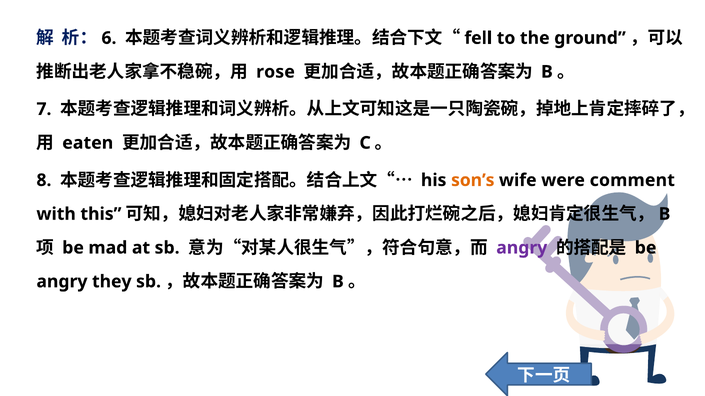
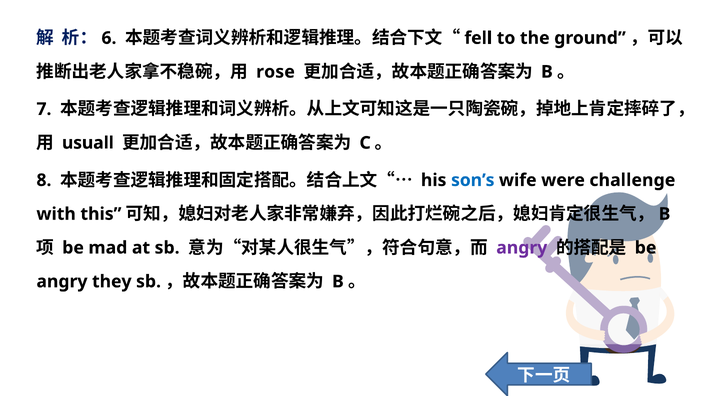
eaten: eaten -> usuall (88, 143)
son’s colour: orange -> blue (473, 180)
comment: comment -> challenge (632, 180)
